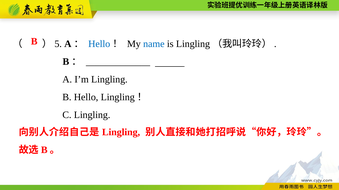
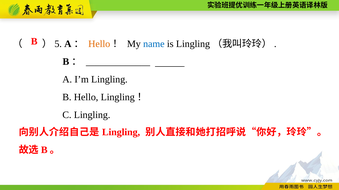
Hello colour: blue -> orange (99, 44)
